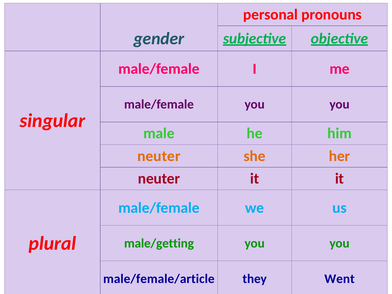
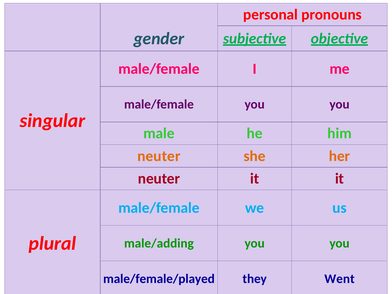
male/getting: male/getting -> male/adding (159, 243)
male/female/article: male/female/article -> male/female/played (159, 279)
